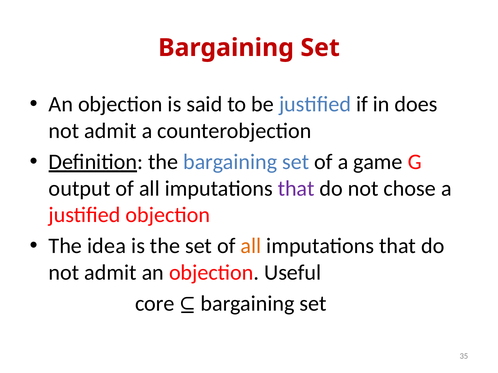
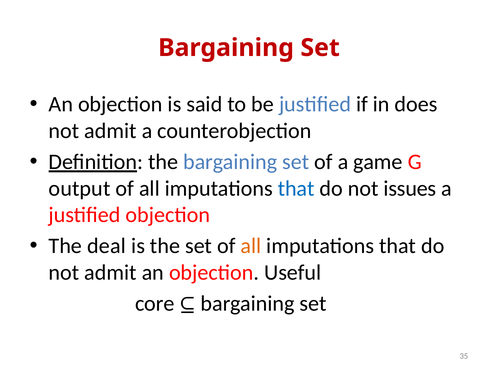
that colour: purple -> blue (296, 189)
chose: chose -> issues (410, 189)
idea: idea -> deal (107, 246)
